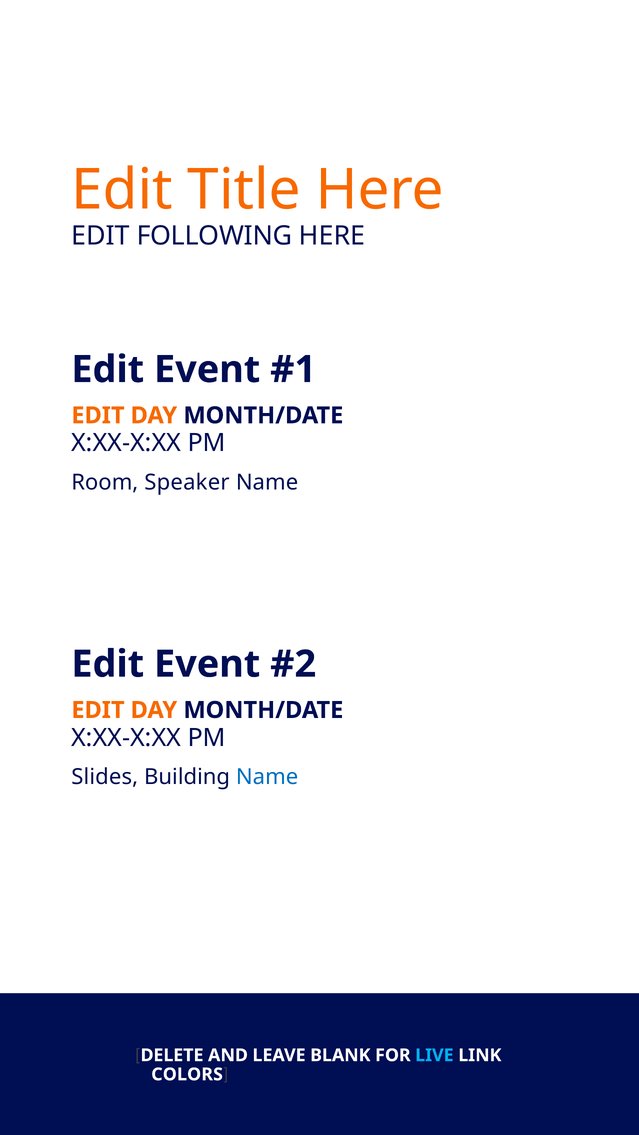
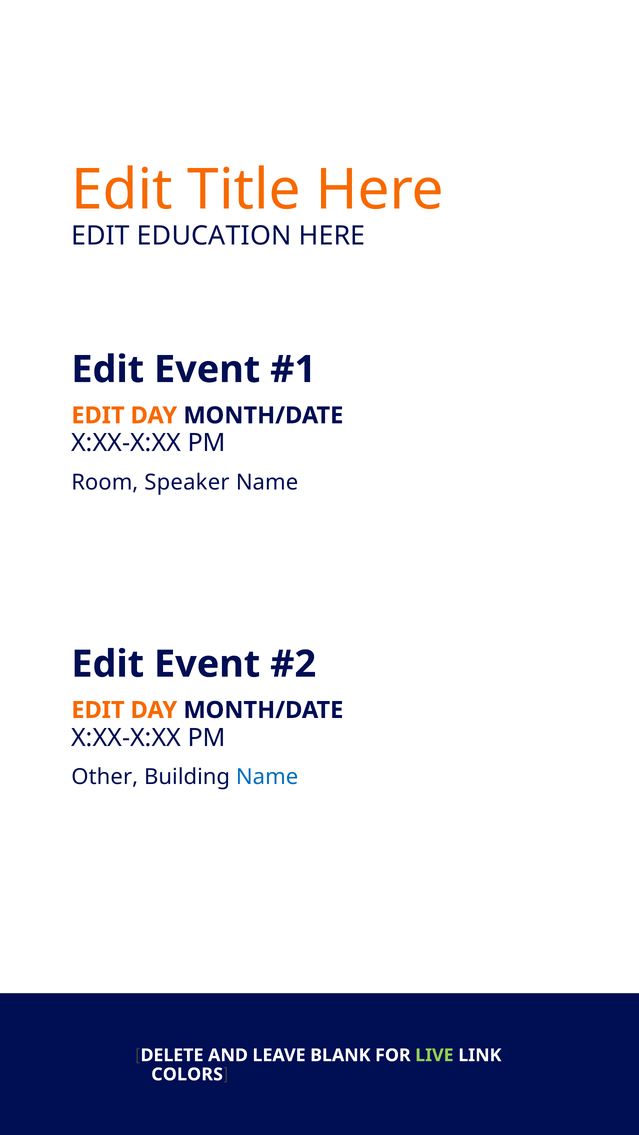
FOLLOWING: FOLLOWING -> EDUCATION (214, 236)
Slides: Slides -> Other (105, 777)
LIVE colour: light blue -> light green (434, 1055)
